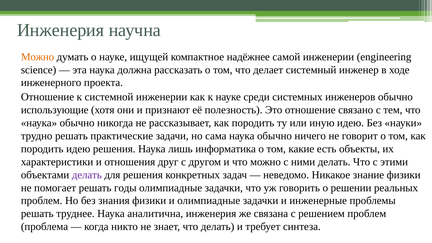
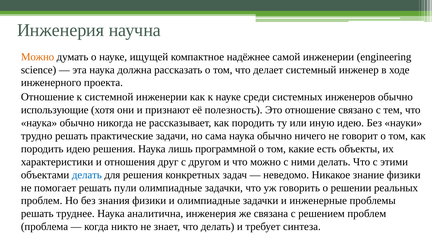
информатика: информатика -> программной (226, 149)
делать colour: purple -> blue (87, 175)
годы: годы -> пули (125, 188)
